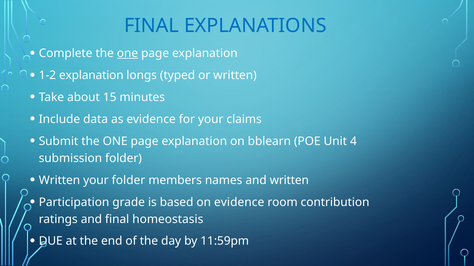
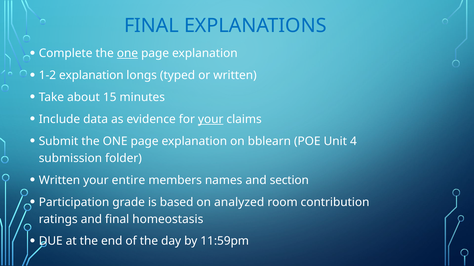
your underline: none -> present (211, 120)
your folder: folder -> entire (128, 181)
and written: written -> section (289, 181)
on evidence: evidence -> analyzed (239, 203)
